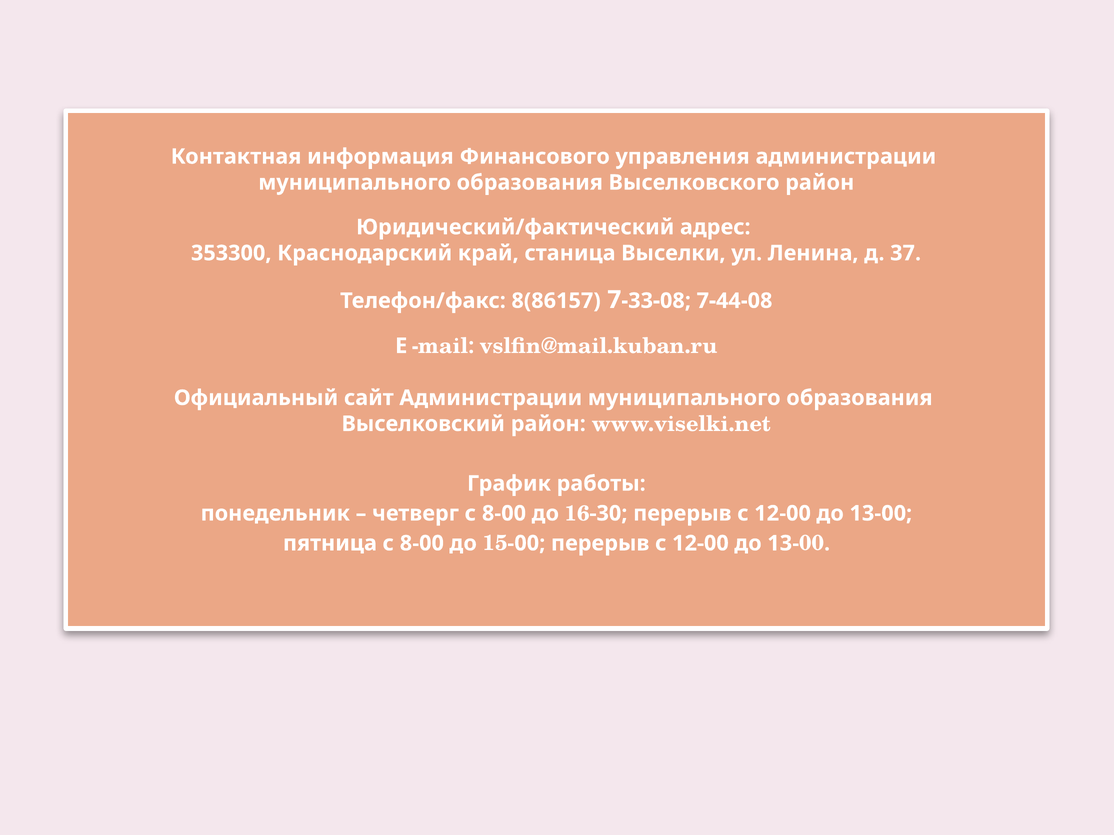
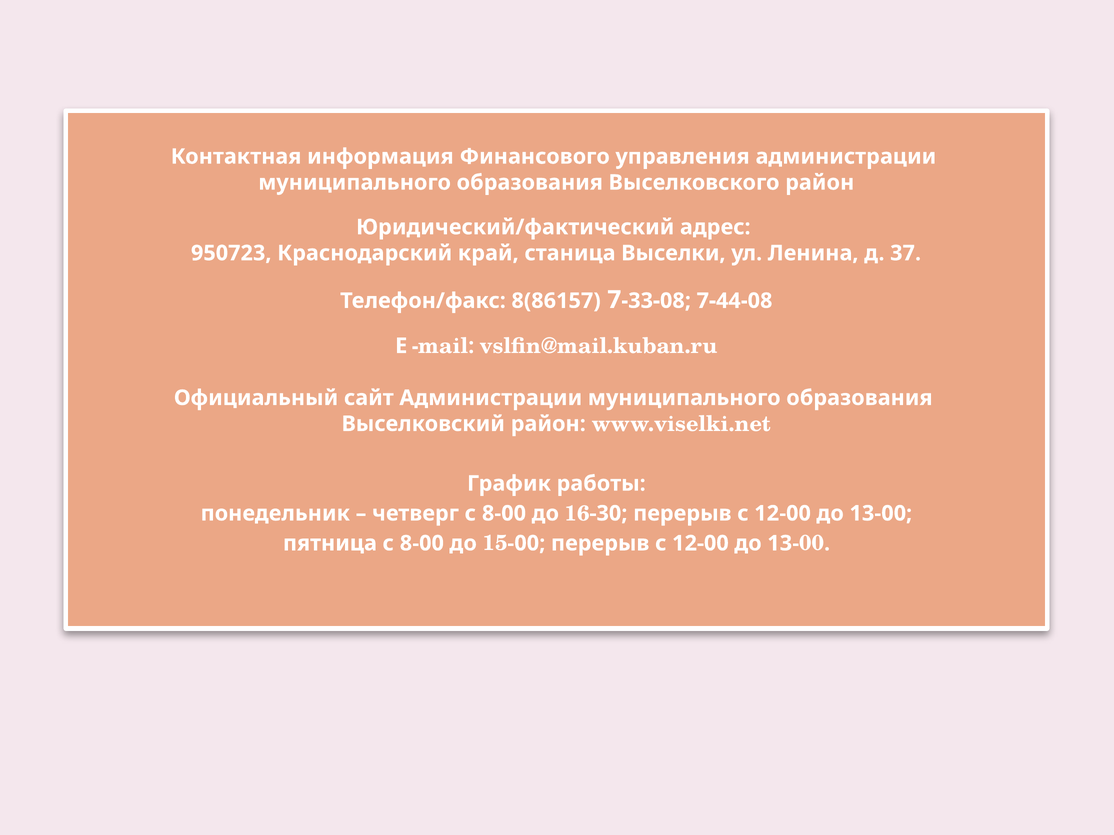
353300: 353300 -> 950723 (231, 253)
